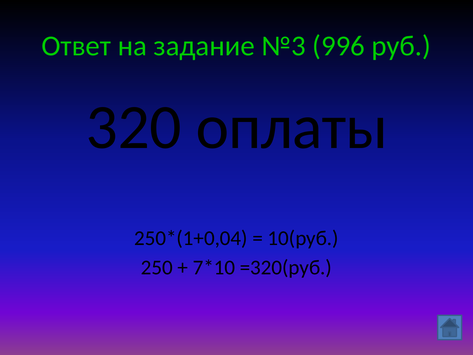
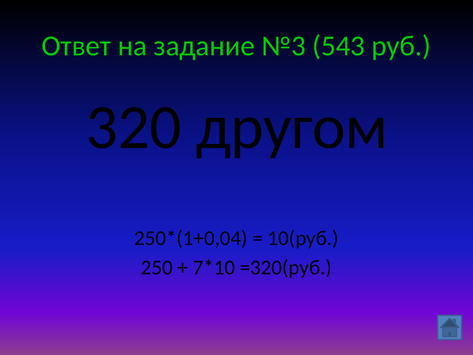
996: 996 -> 543 (339, 46)
оплаты: оплаты -> другом (292, 127)
